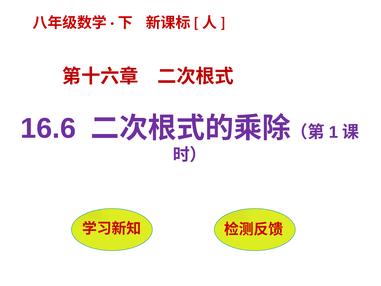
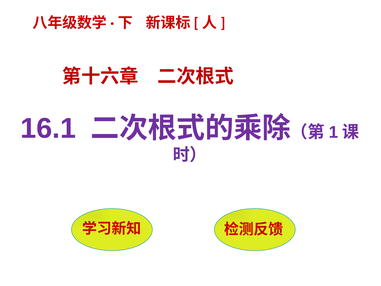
16.6: 16.6 -> 16.1 (48, 128)
